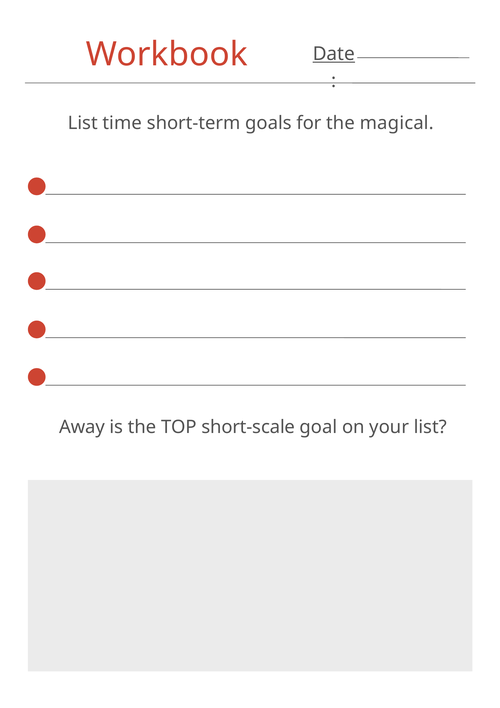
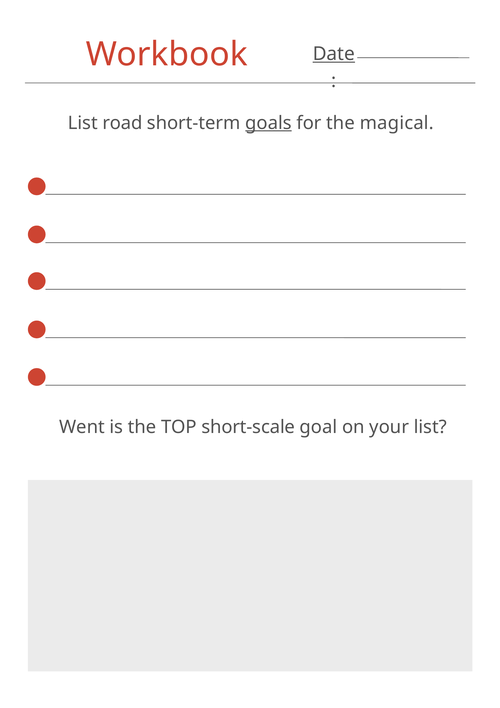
time: time -> road (122, 123)
goals underline: none -> present (268, 123)
Away: Away -> Went (82, 427)
